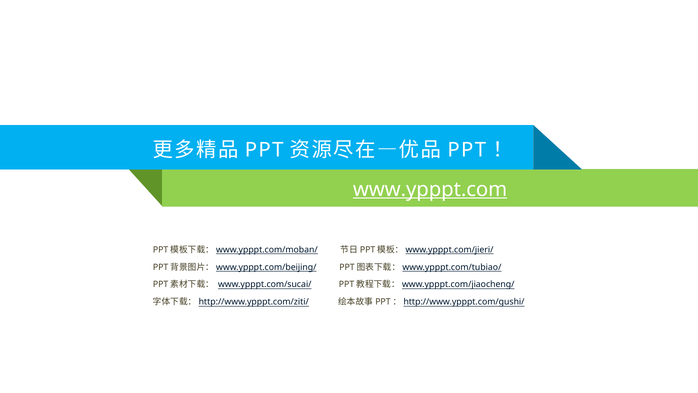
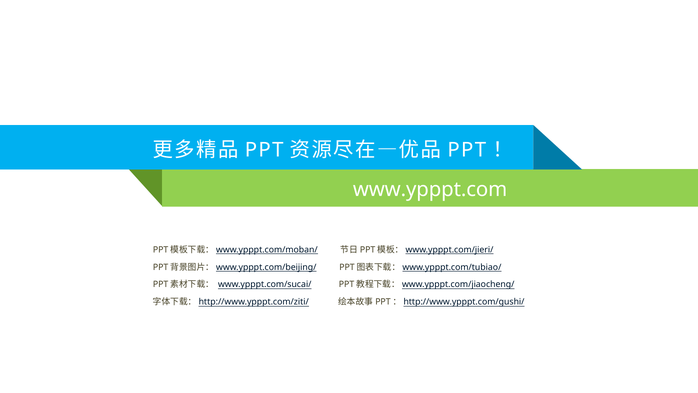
www.ypppt.com underline: present -> none (430, 189)
